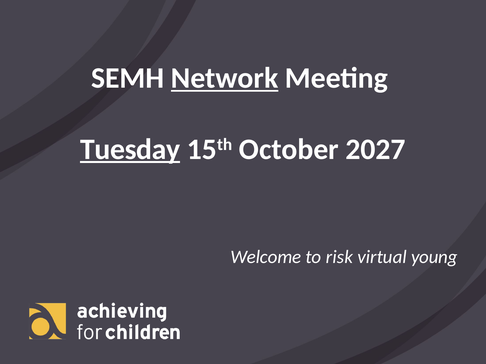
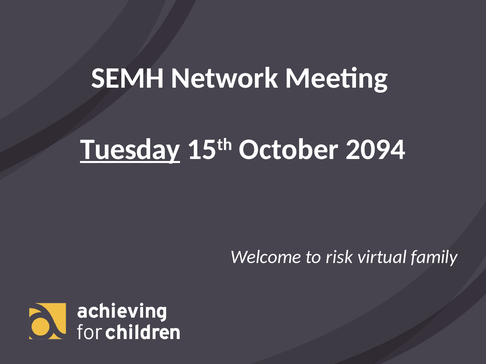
Network underline: present -> none (225, 78)
2027: 2027 -> 2094 (376, 149)
young: young -> family (434, 257)
